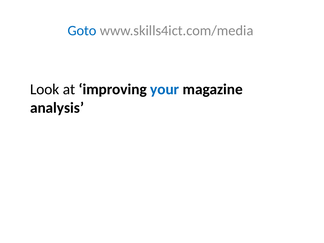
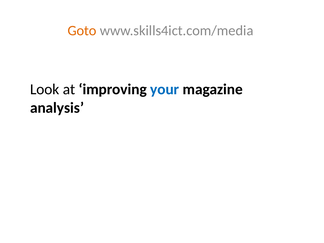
Goto colour: blue -> orange (82, 31)
